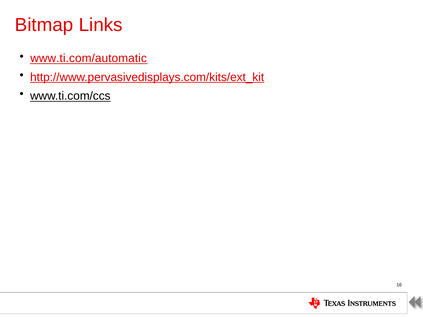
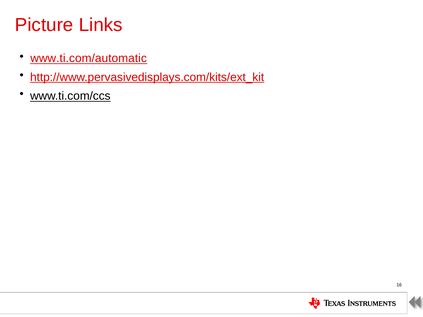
Bitmap: Bitmap -> Picture (44, 25)
